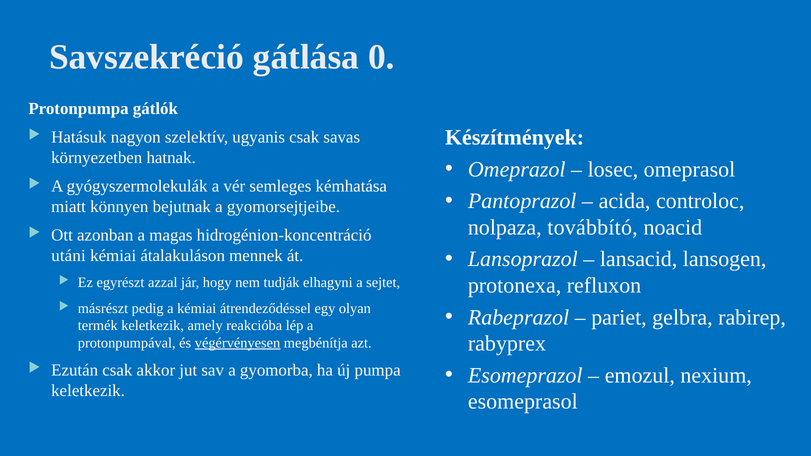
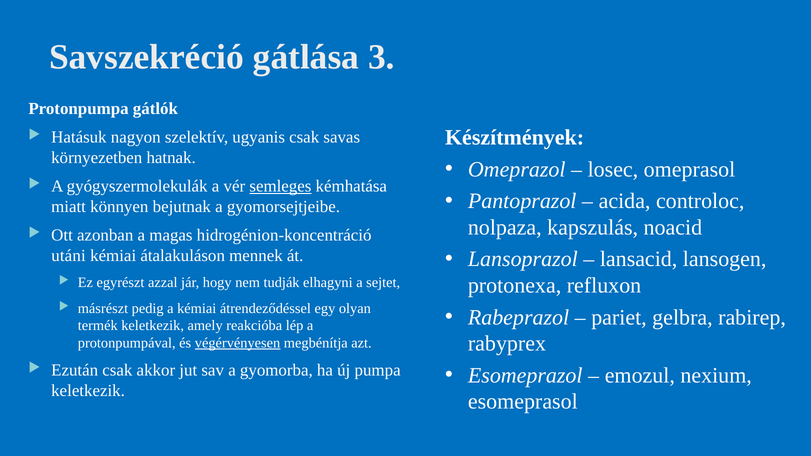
0: 0 -> 3 (381, 57)
semleges underline: none -> present (280, 186)
továbbító: továbbító -> kapszulás (593, 228)
